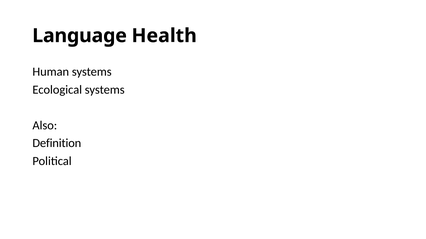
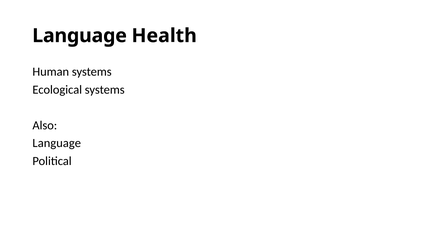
Definition: Definition -> Language (57, 143)
